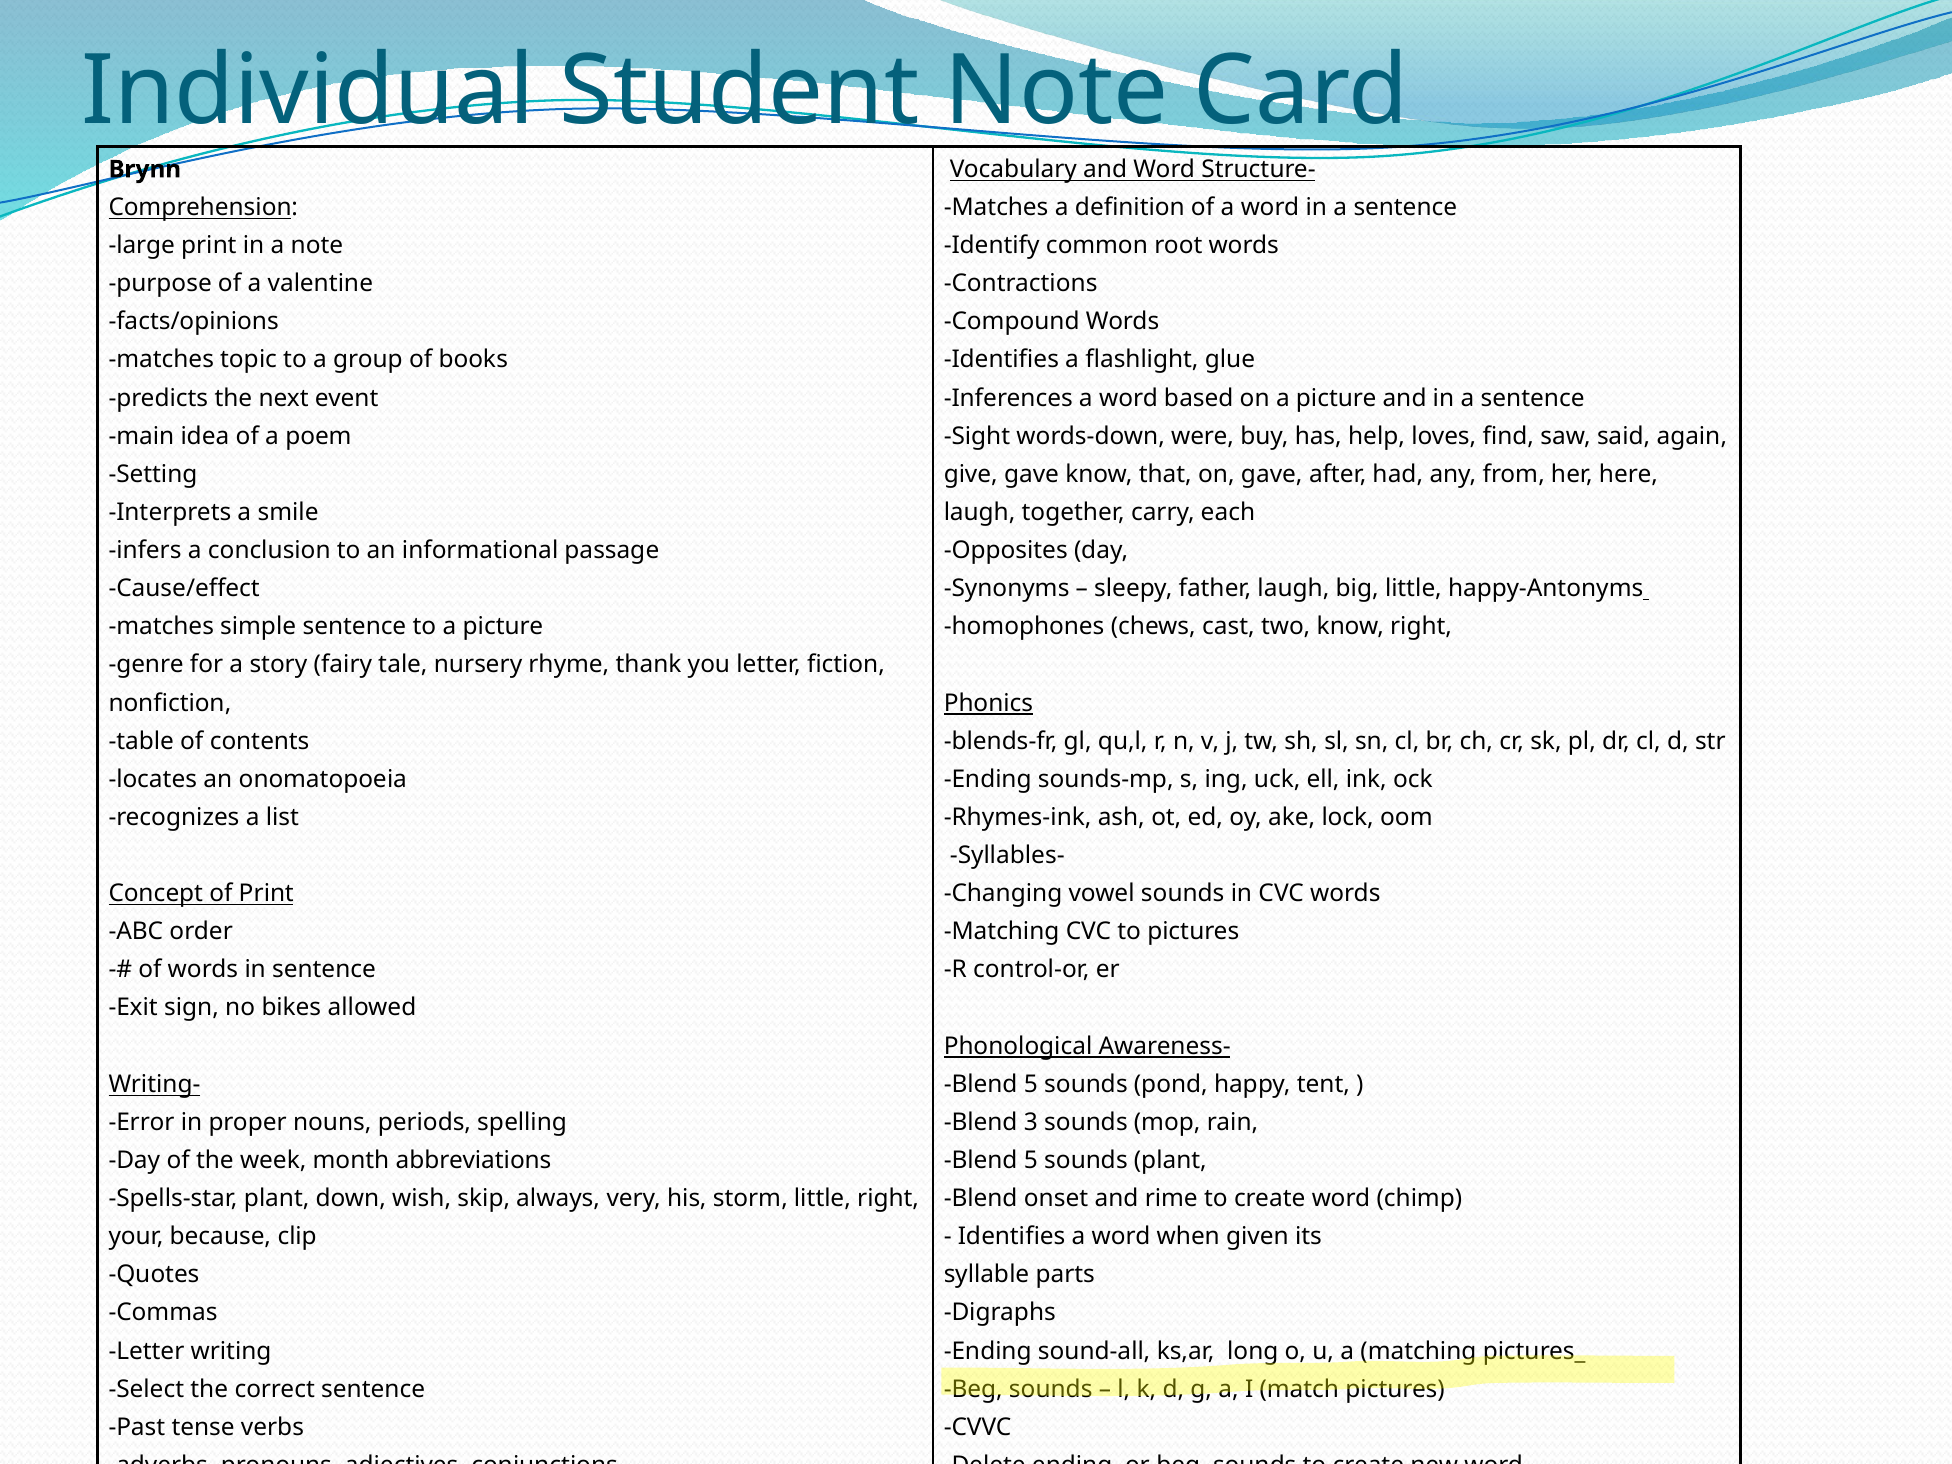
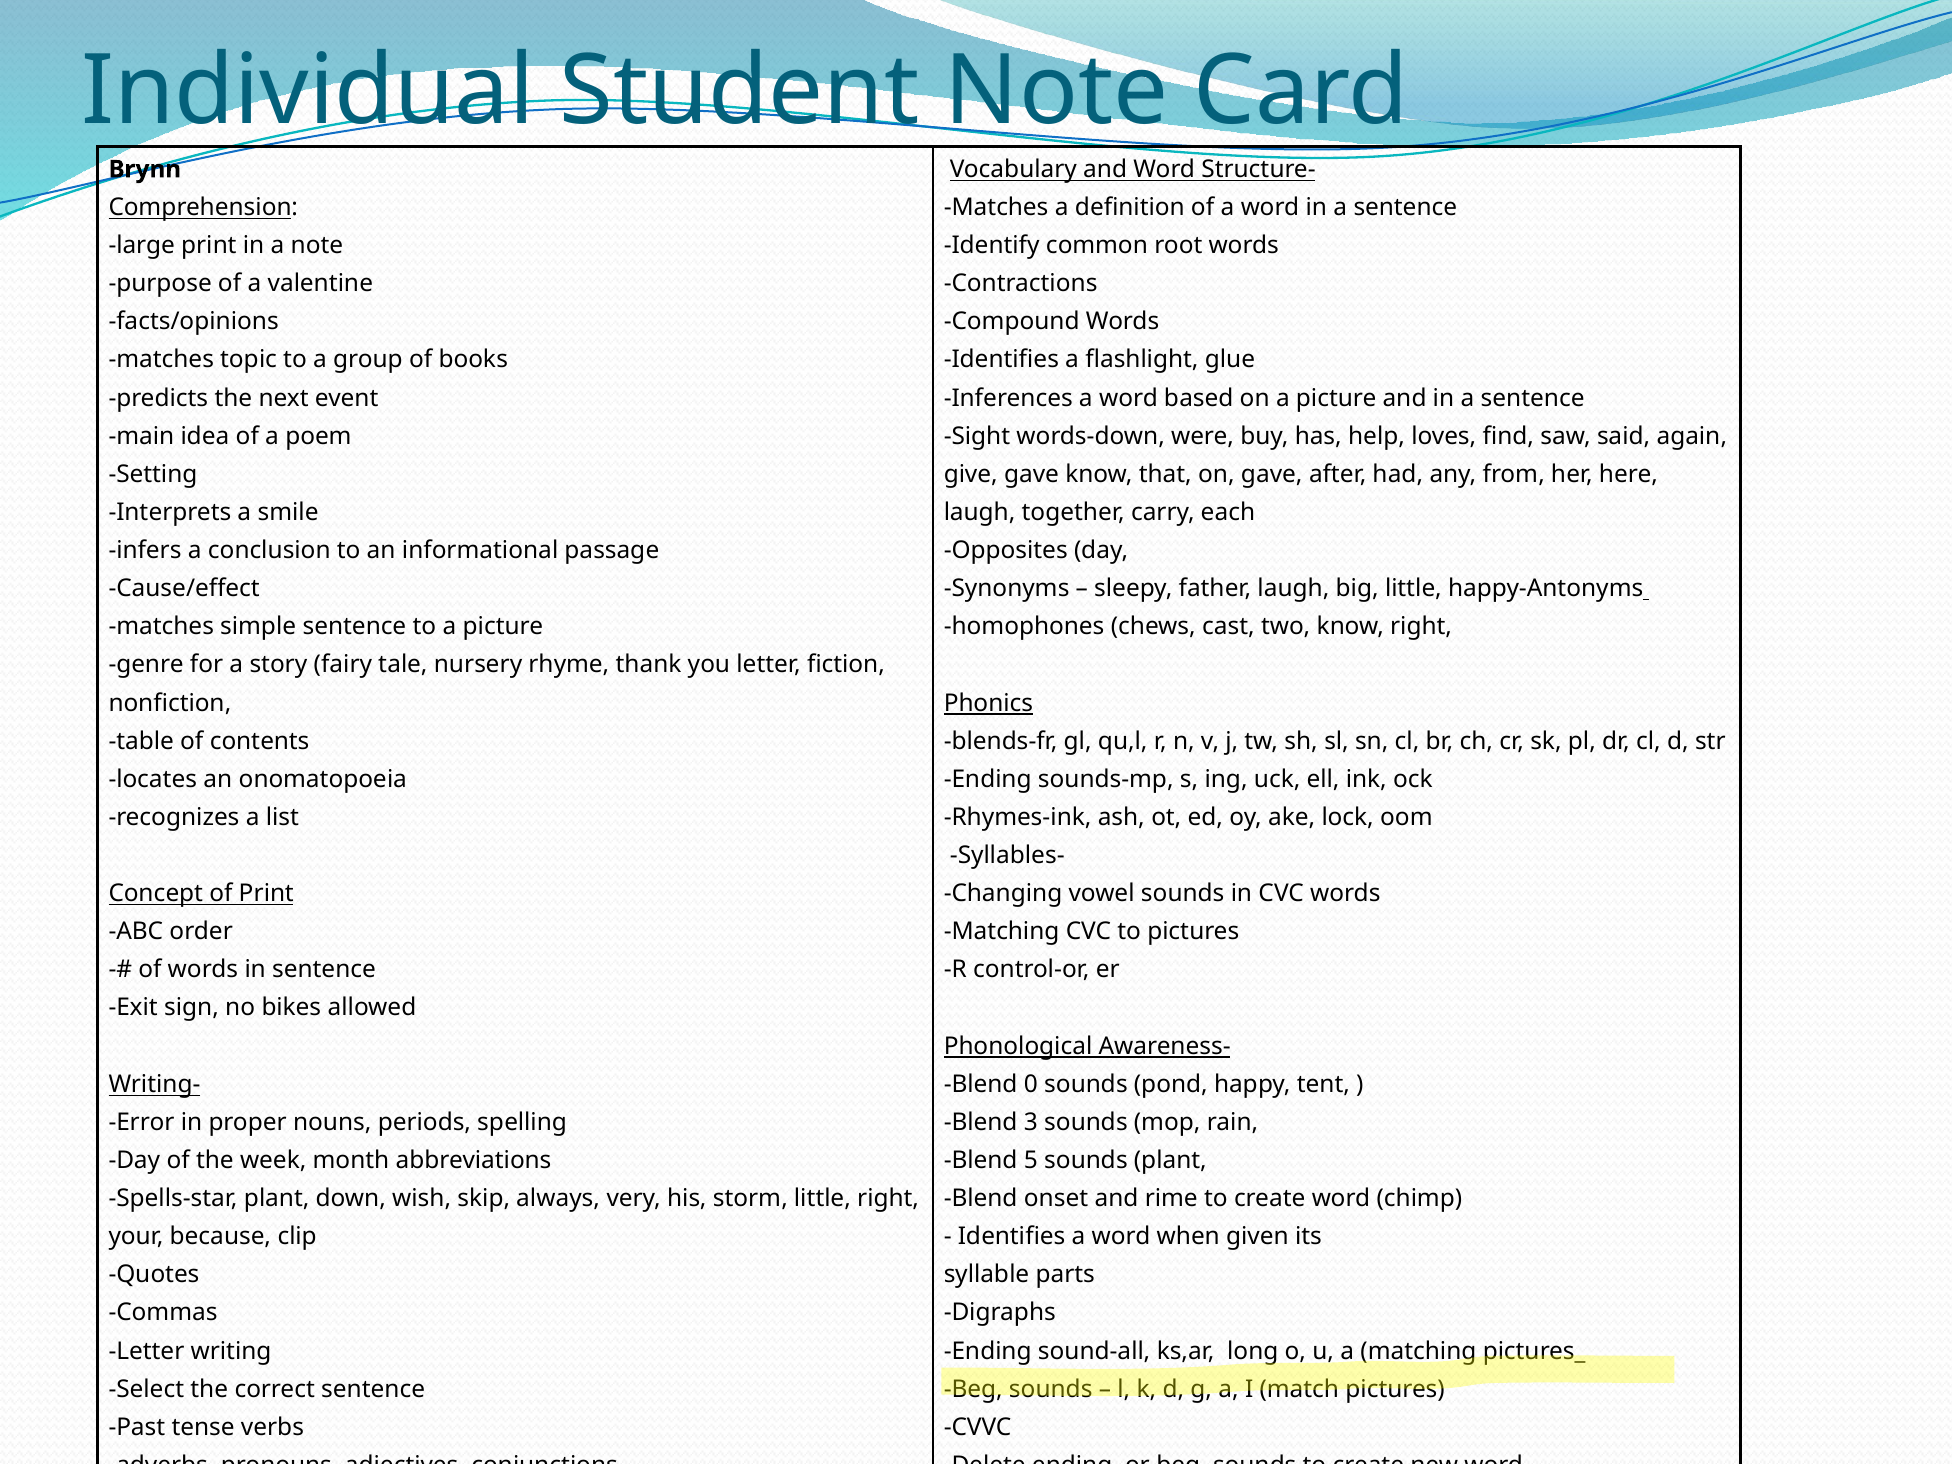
5: 5 -> 0 (1031, 1084)
